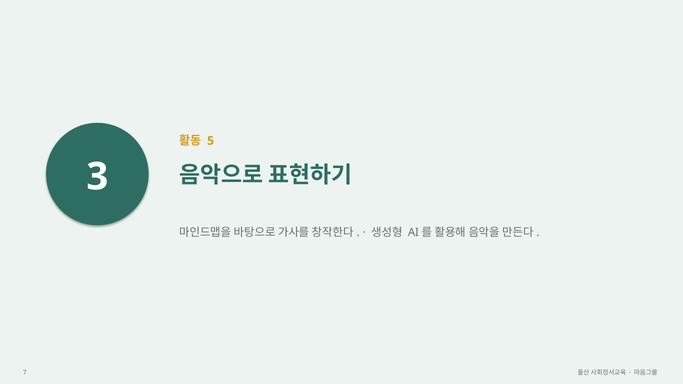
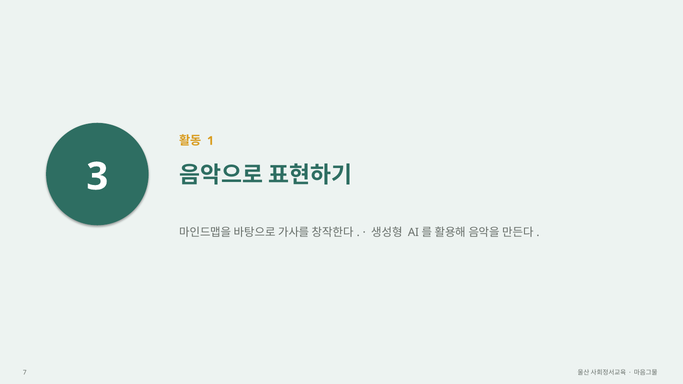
5: 5 -> 1 (211, 141)
